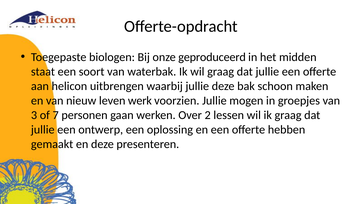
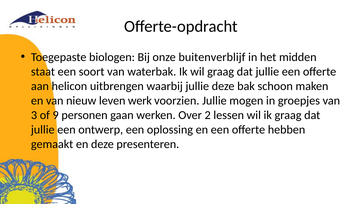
geproduceerd: geproduceerd -> buitenverblijf (212, 57)
7: 7 -> 9 (56, 115)
